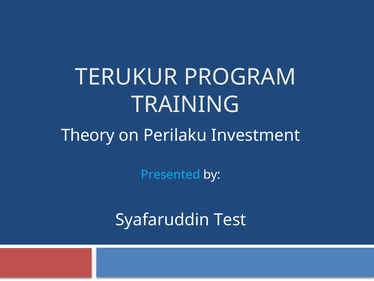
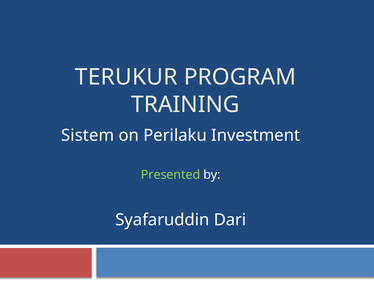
Theory: Theory -> Sistem (88, 135)
Presented colour: light blue -> light green (171, 174)
Test: Test -> Dari (230, 219)
